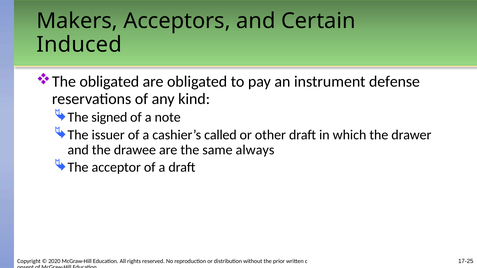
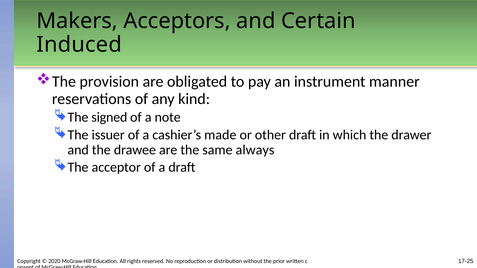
The obligated: obligated -> provision (109, 82)
defense: defense -> manner (394, 82)
called: called -> made (220, 135)
